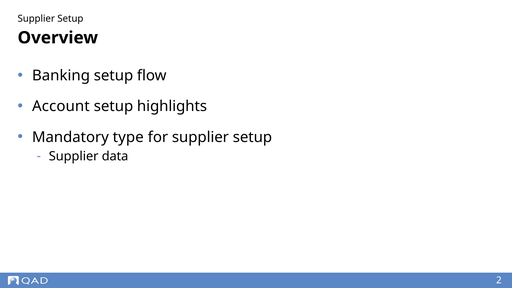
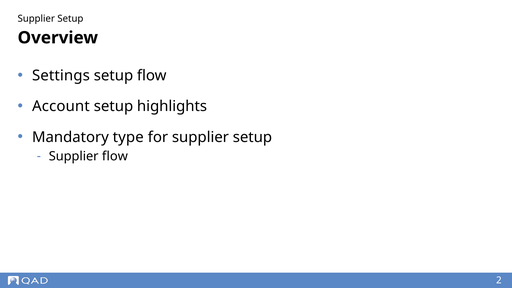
Banking: Banking -> Settings (61, 76)
Supplier data: data -> flow (115, 156)
